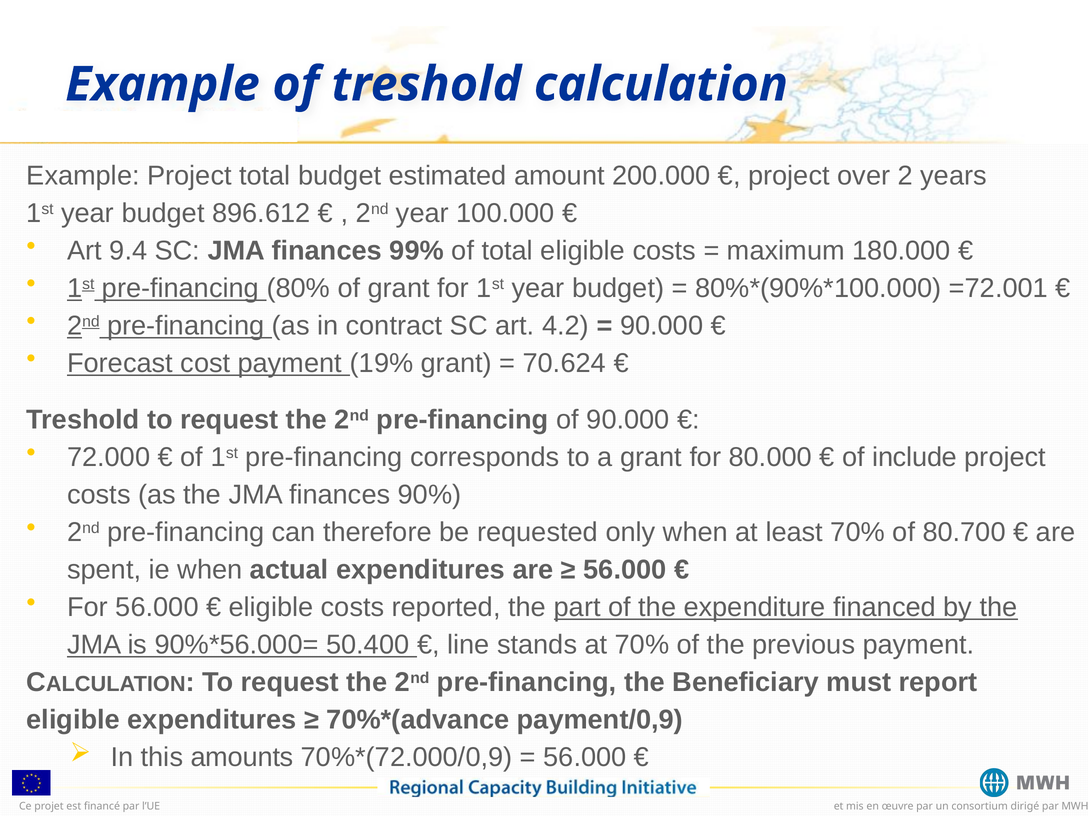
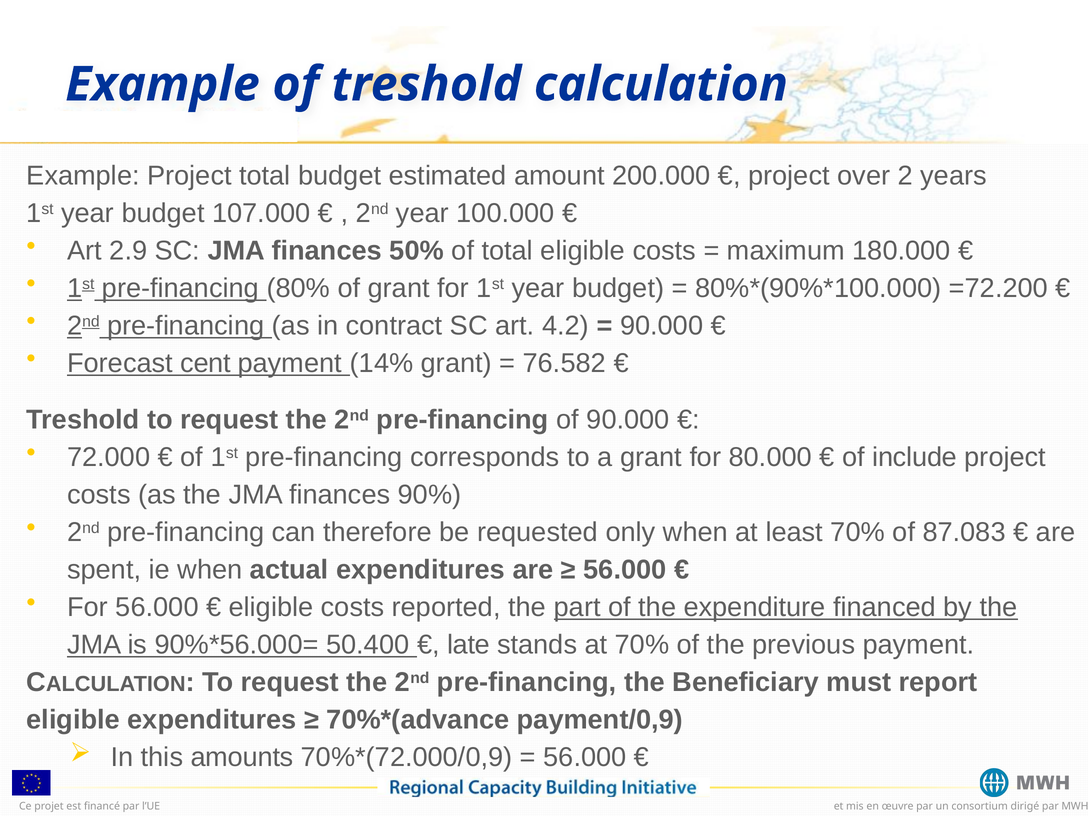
896.612: 896.612 -> 107.000 (261, 213)
9.4: 9.4 -> 2.9 (128, 251)
99%: 99% -> 50% (417, 251)
=72.001: =72.001 -> =72.200 (998, 288)
cost: cost -> cent (205, 363)
19%: 19% -> 14% (382, 363)
70.624: 70.624 -> 76.582 (564, 363)
80.700: 80.700 -> 87.083 (964, 532)
line: line -> late (469, 645)
